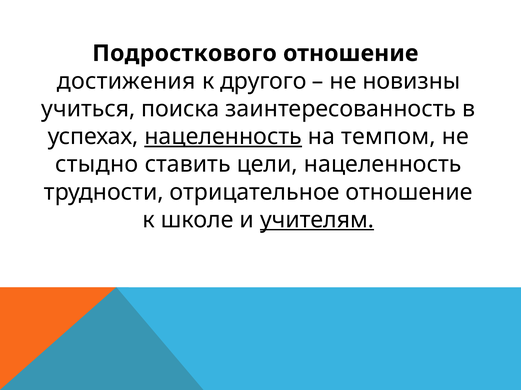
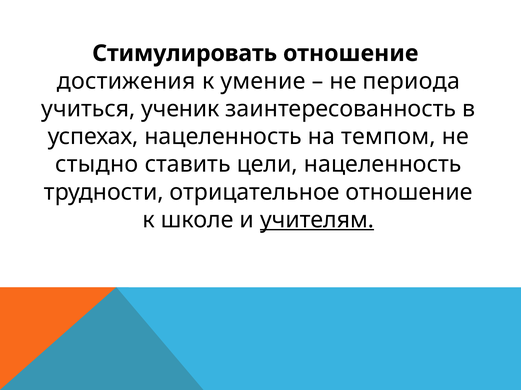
Подросткового: Подросткового -> Стимулировать (185, 53)
другого: другого -> умение (263, 81)
новизны: новизны -> периода (411, 81)
поиска: поиска -> ученик (180, 109)
нацеленность underline: present -> none (223, 137)
